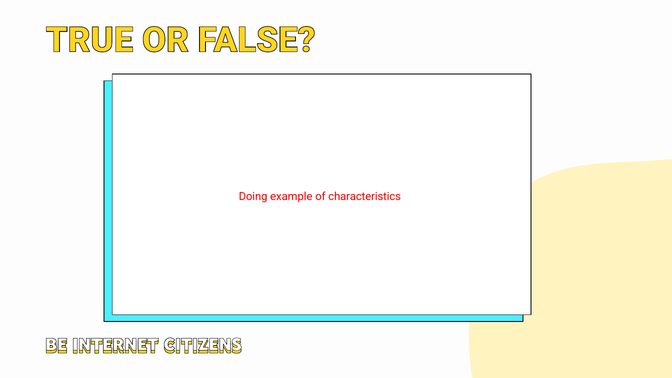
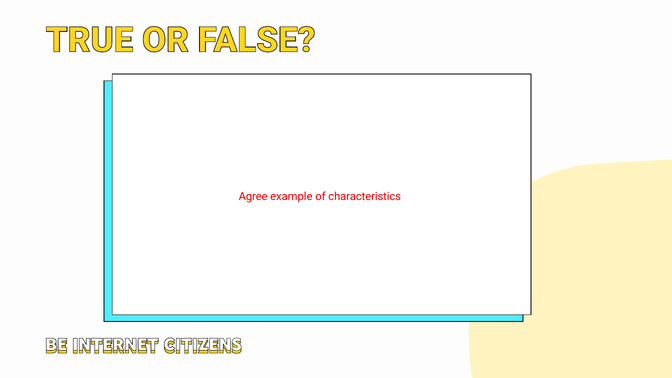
Doing: Doing -> Agree (253, 196)
